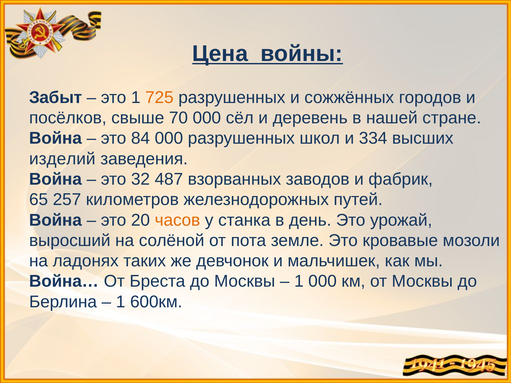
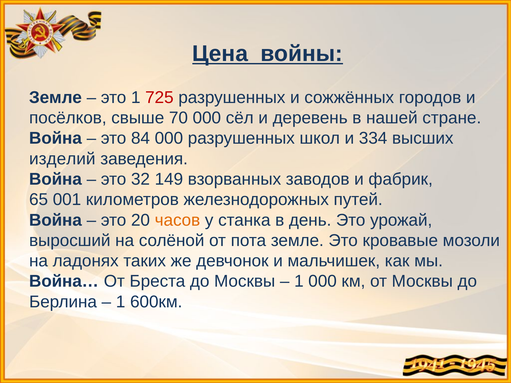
Забыт: Забыт -> Земле (56, 98)
725 colour: orange -> red (159, 98)
487: 487 -> 149 (169, 179)
257: 257 -> 001 (67, 200)
